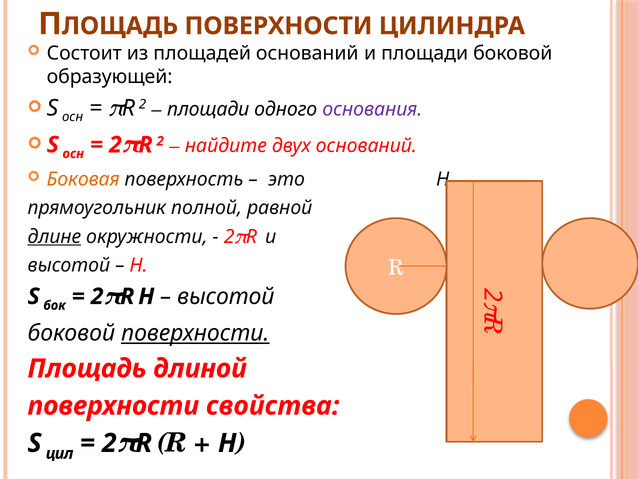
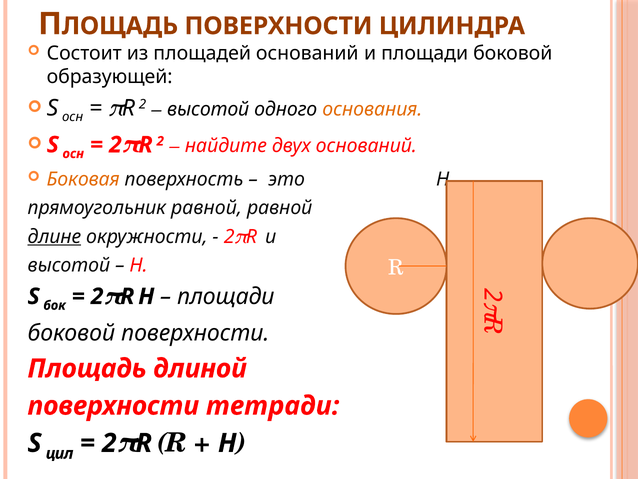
площади: площади -> высотой (208, 109)
основания colour: purple -> orange (372, 109)
прямоугольник полной: полной -> равной (207, 208)
высотой: высотой -> площади (226, 296)
поверхности underline: present -> none (195, 333)
свойства: свойства -> тетради (273, 405)
